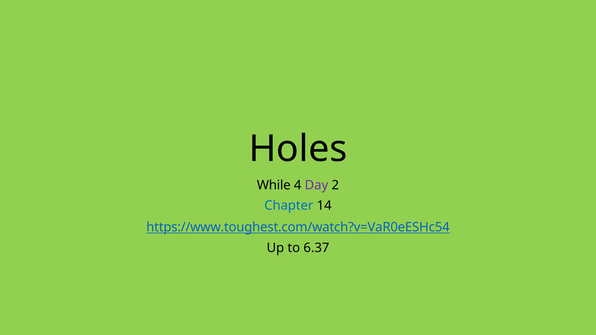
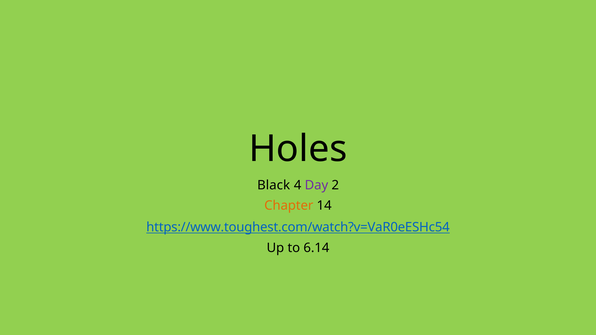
While: While -> Black (274, 185)
Chapter colour: blue -> orange (289, 206)
6.37: 6.37 -> 6.14 (316, 248)
